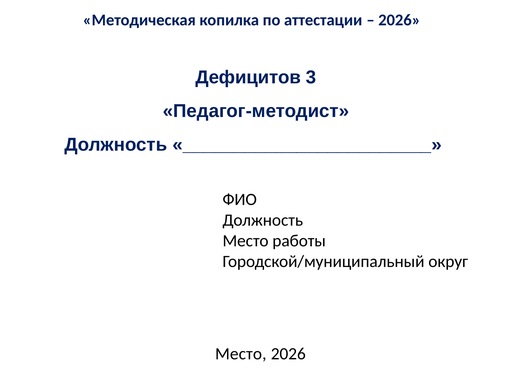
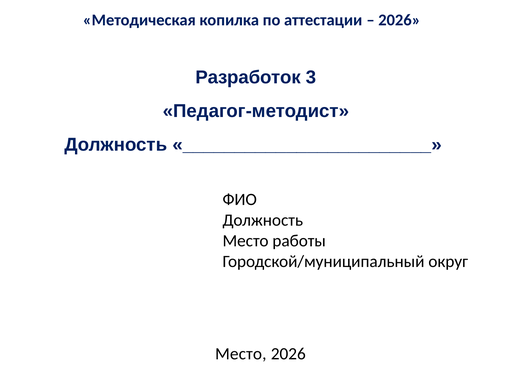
Дефицитов: Дефицитов -> Разработок (248, 77)
